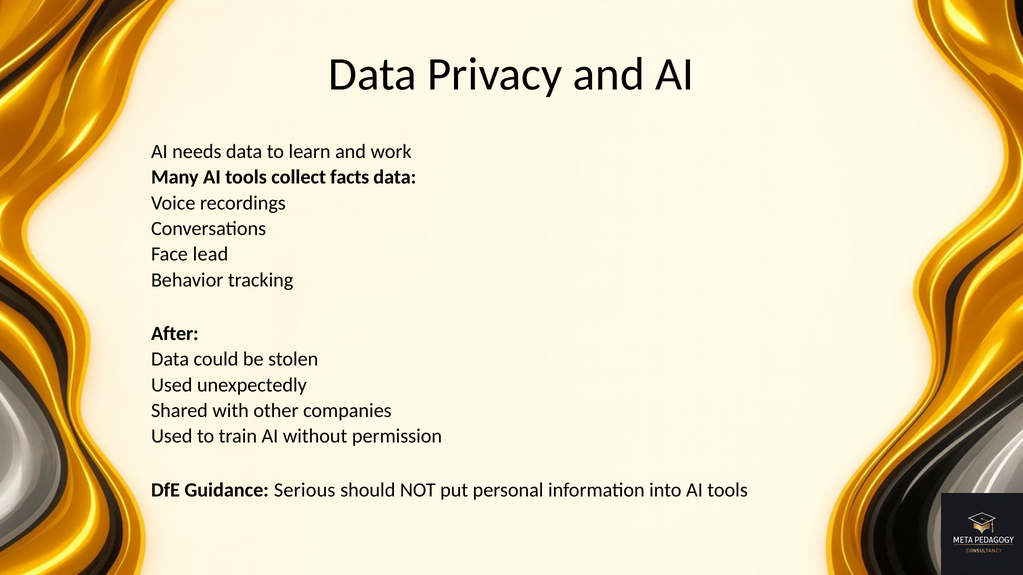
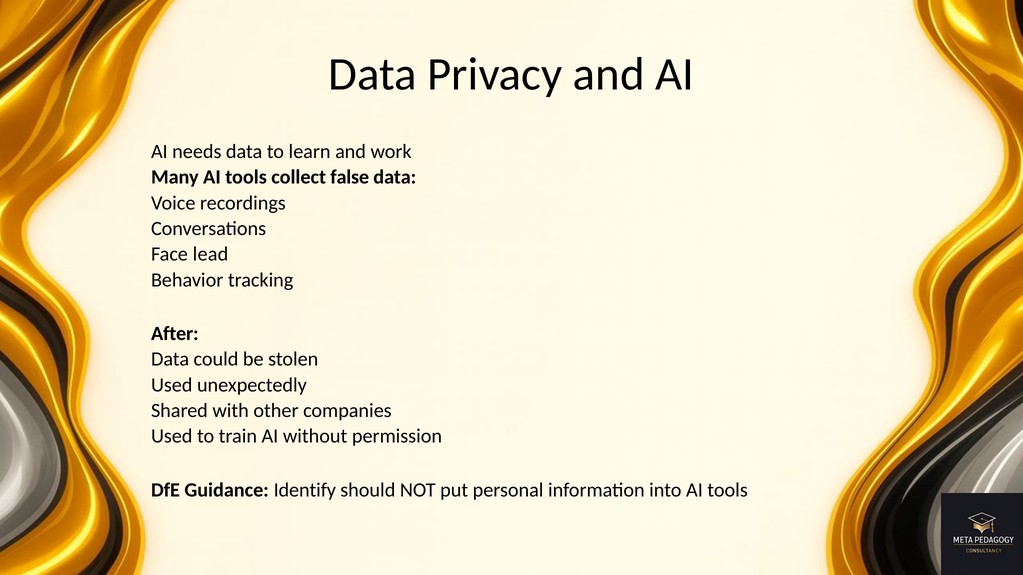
facts: facts -> false (350, 177)
Serious: Serious -> Identify (305, 490)
